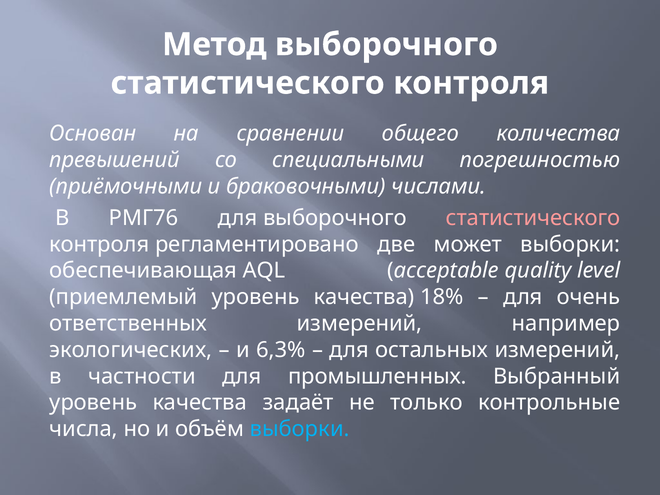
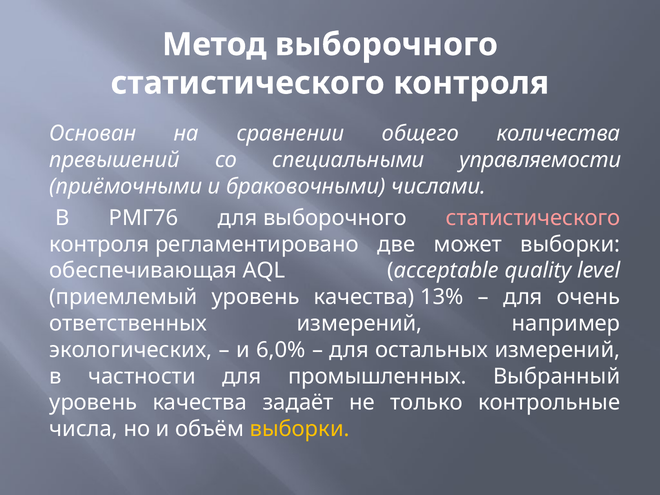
погрешностью: погрешностью -> управляемости (540, 160)
18%: 18% -> 13% (442, 297)
6,3%: 6,3% -> 6,0% (281, 350)
выборки colour: light blue -> yellow (300, 429)
